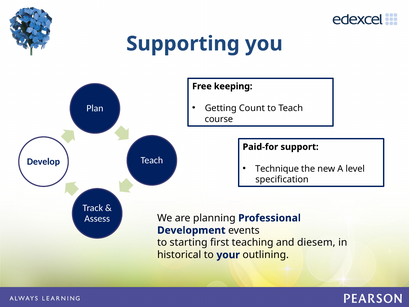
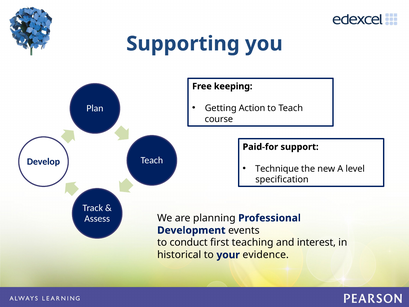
Count: Count -> Action (252, 108)
starting: starting -> conduct (189, 242)
diesem: diesem -> interest (316, 242)
outlining: outlining -> evidence (266, 255)
